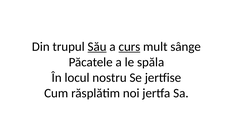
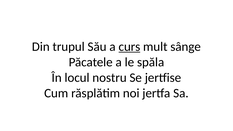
Său underline: present -> none (97, 47)
